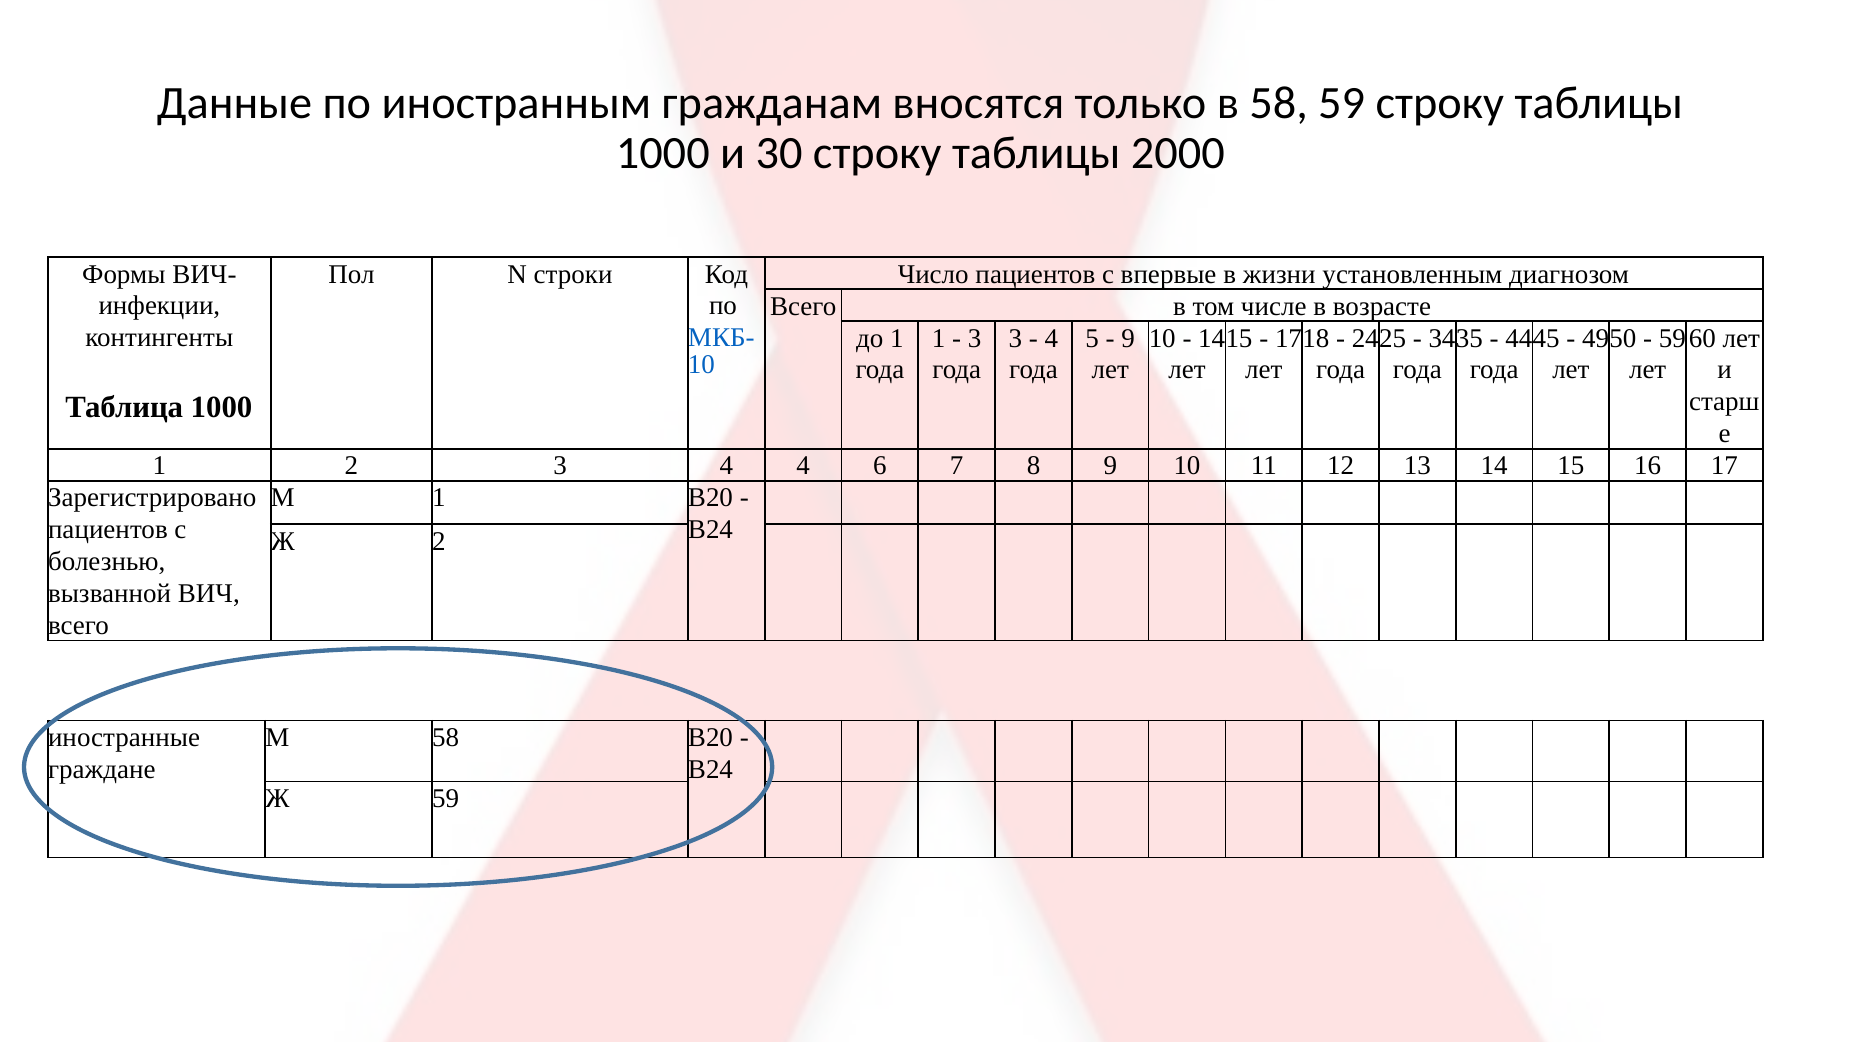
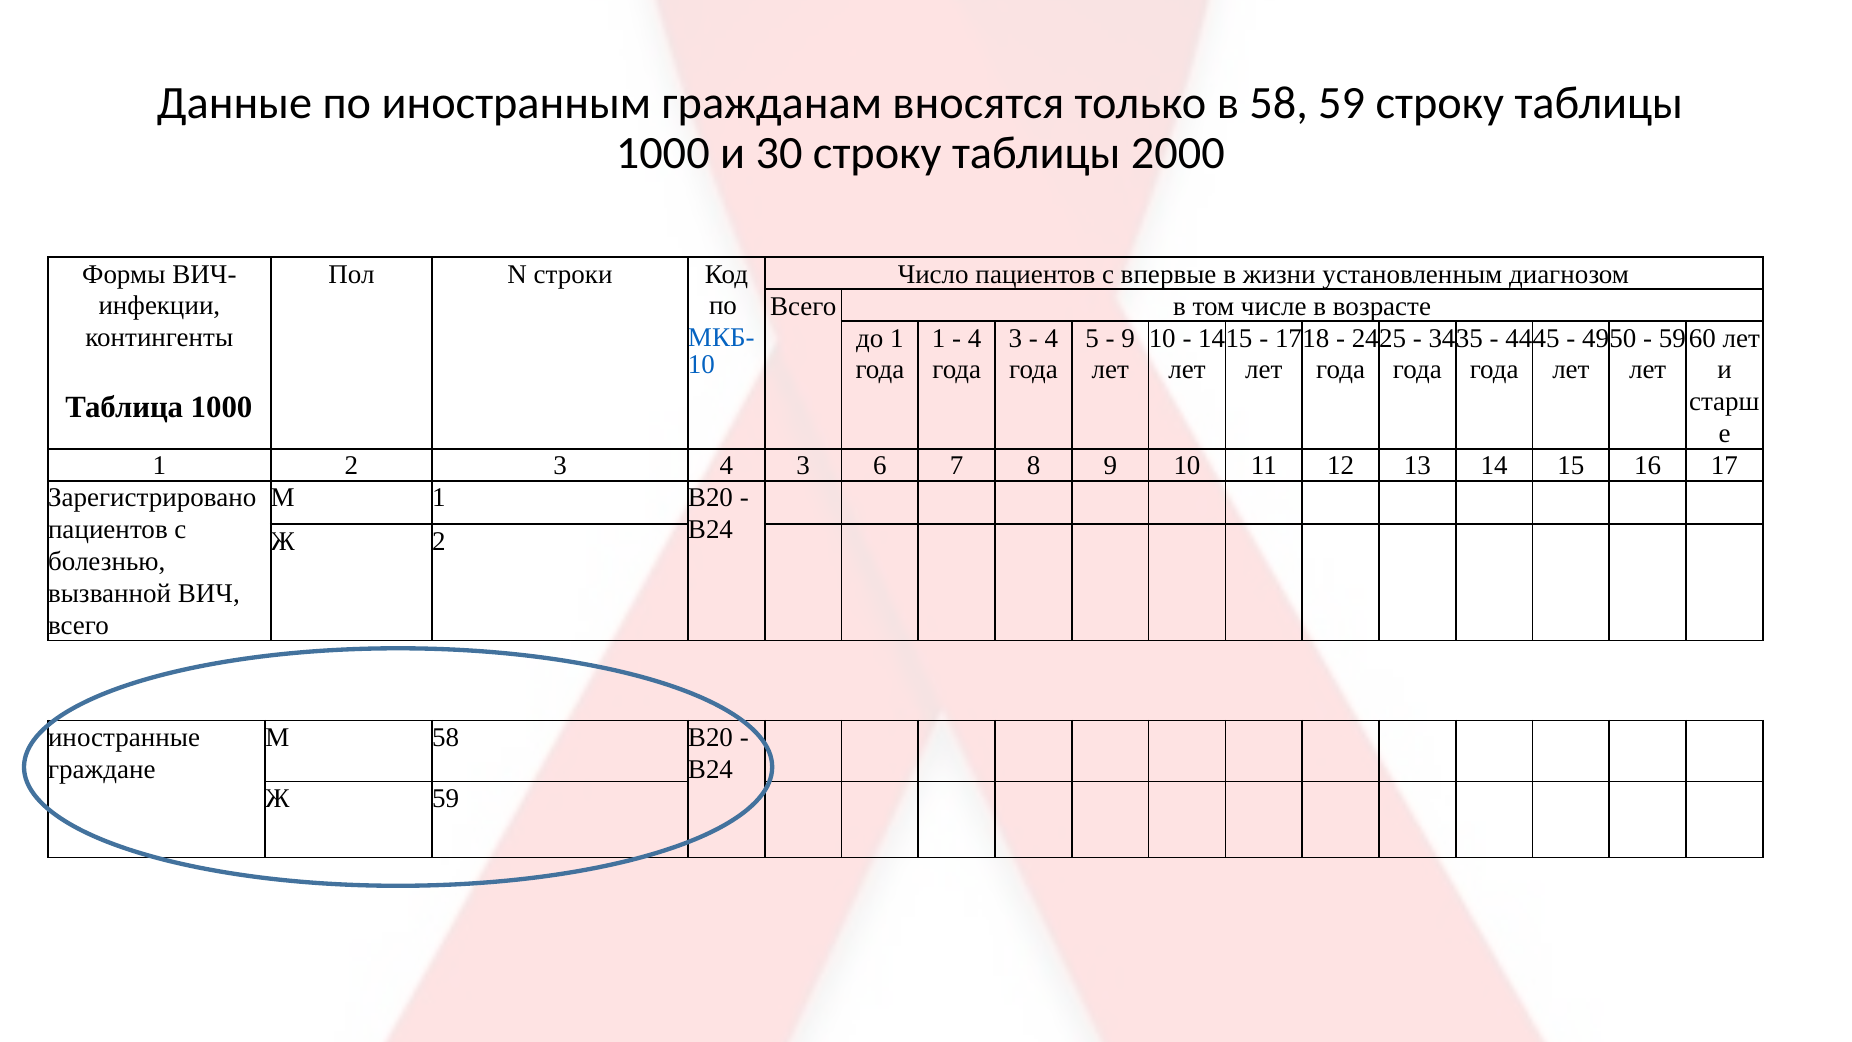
3: 3 -> 4 (975, 338)
4 4: 4 -> 3 (803, 466)
